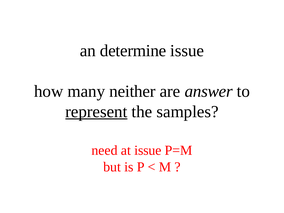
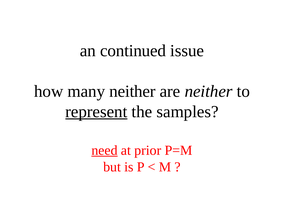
determine: determine -> continued (133, 51)
are answer: answer -> neither (209, 91)
need underline: none -> present (104, 150)
at issue: issue -> prior (148, 150)
